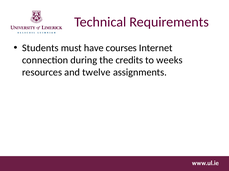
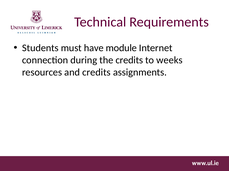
courses: courses -> module (121, 48)
and twelve: twelve -> credits (96, 73)
